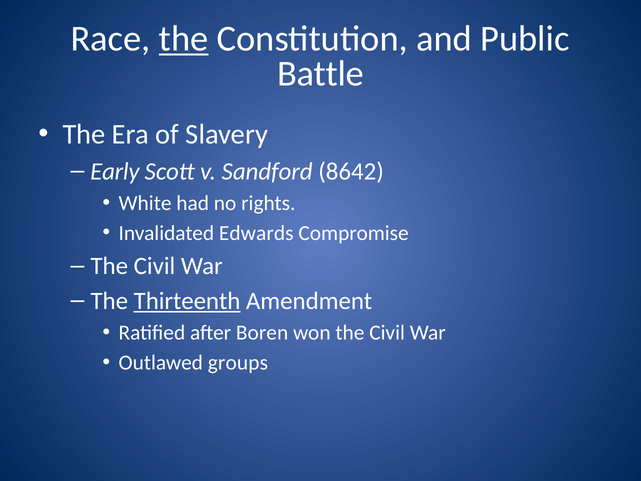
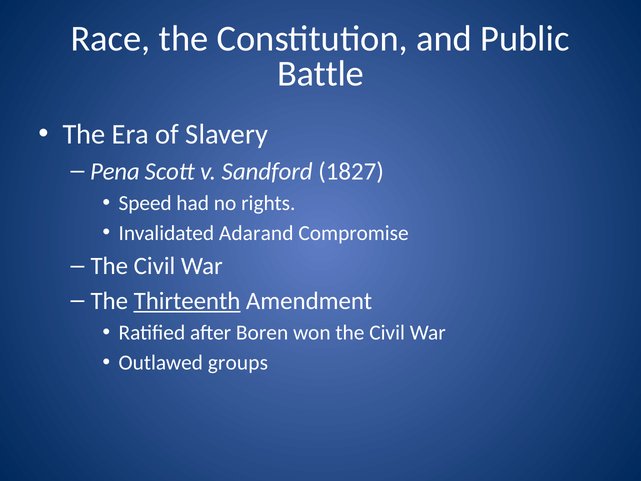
the underline: present -> none (184, 39)
Early: Early -> Pena (115, 171)
8642: 8642 -> 1827 (351, 171)
White: White -> Speed (145, 203)
Edwards: Edwards -> Adarand (256, 233)
